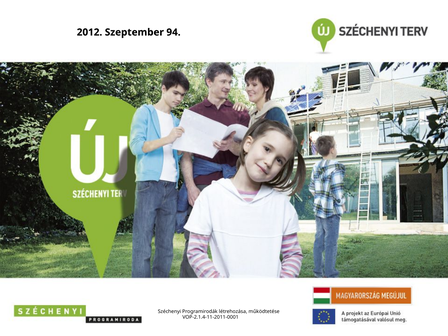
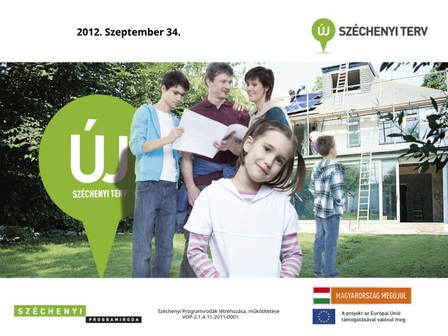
94: 94 -> 34 (173, 32)
